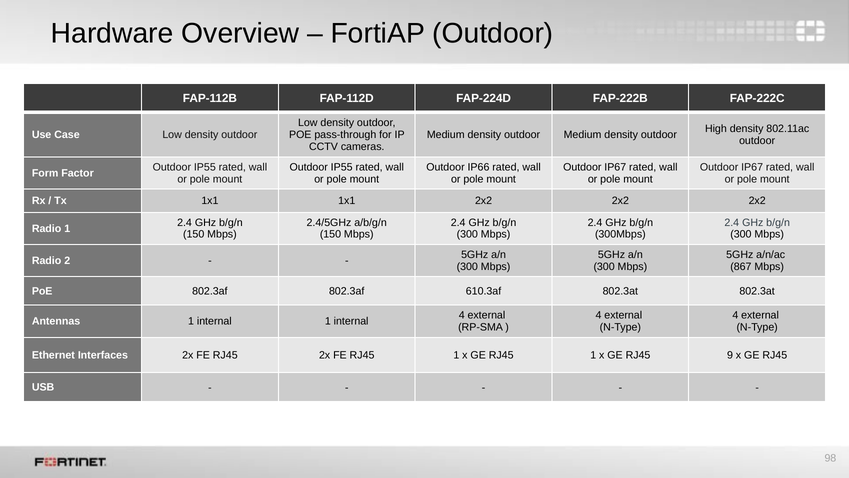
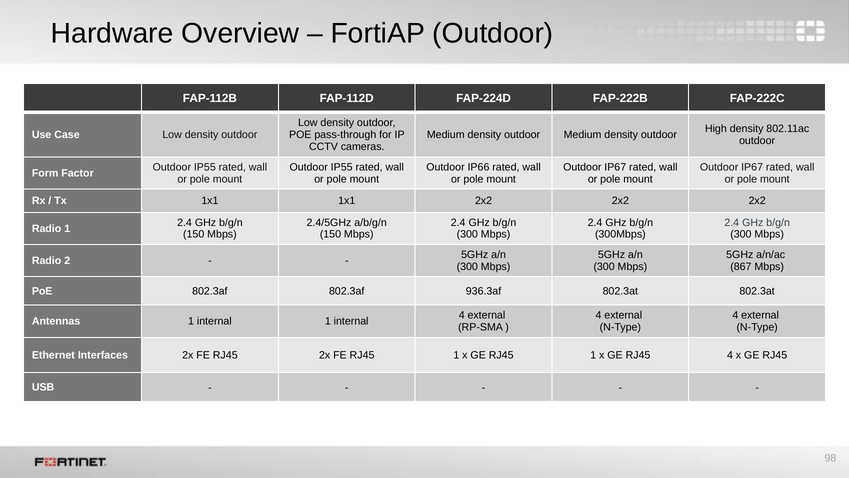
610.3af: 610.3af -> 936.3af (484, 291)
RJ45 9: 9 -> 4 (730, 355)
